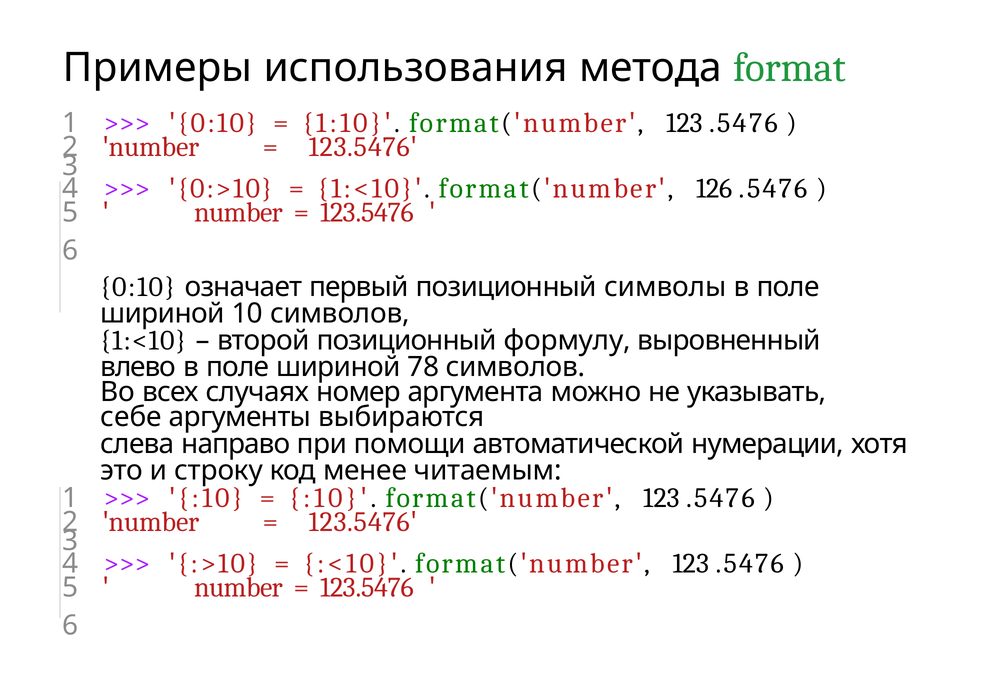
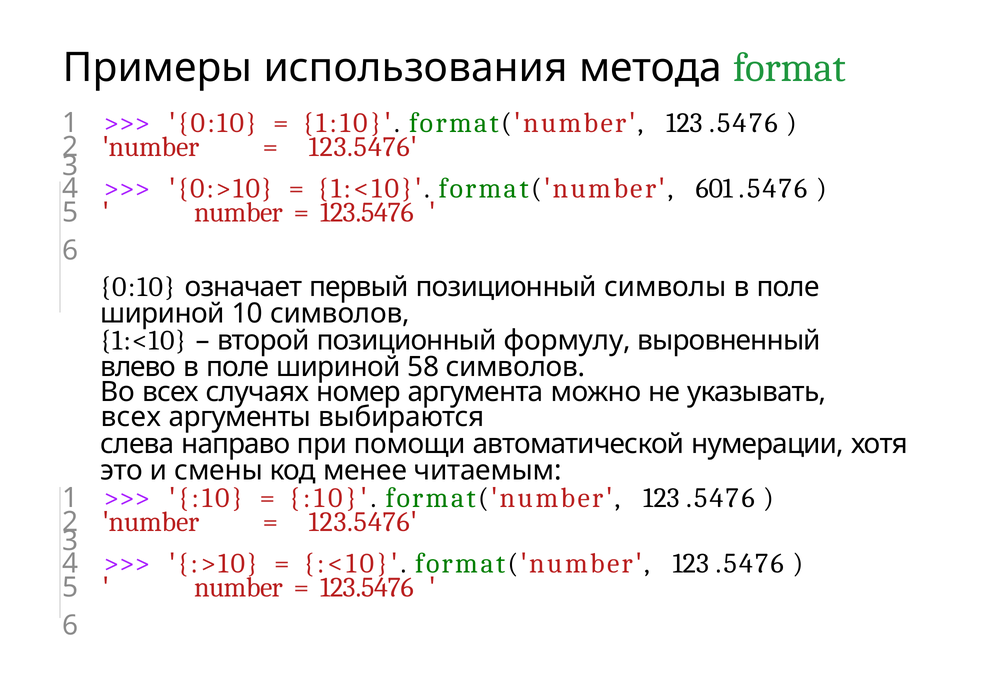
126: 126 -> 601 (714, 189)
78: 78 -> 58 (423, 367)
себе: себе -> всех (131, 417)
строку: строку -> смены (219, 471)
